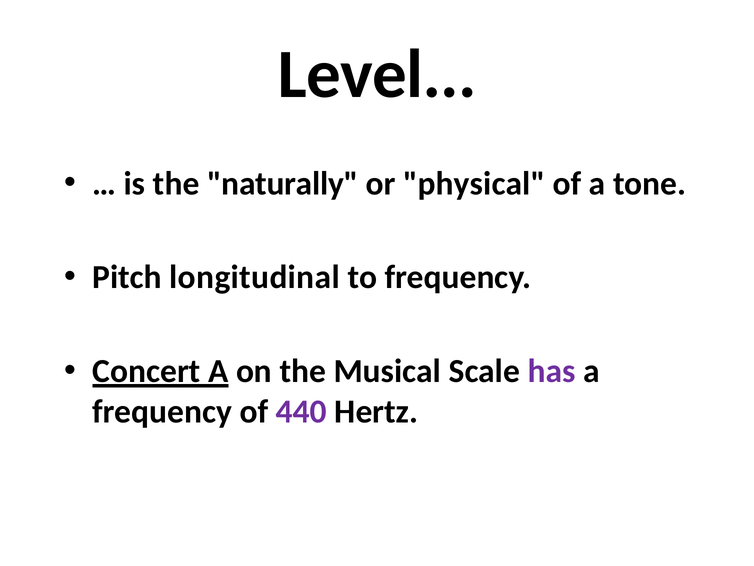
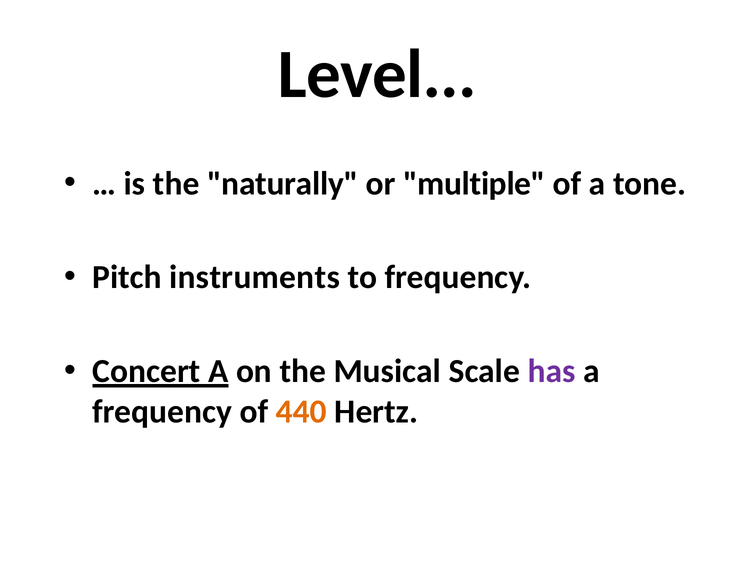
physical: physical -> multiple (474, 183)
longitudinal: longitudinal -> instruments (255, 277)
440 colour: purple -> orange (301, 411)
